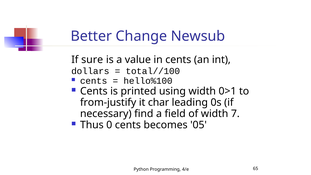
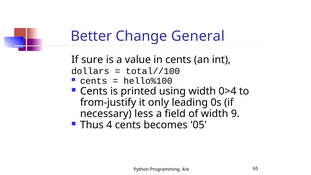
Newsub: Newsub -> General (198, 36)
0>1: 0>1 -> 0>4 (227, 91)
char: char -> only (158, 102)
find: find -> less (144, 114)
7: 7 -> 9 (235, 114)
0: 0 -> 4 (109, 125)
